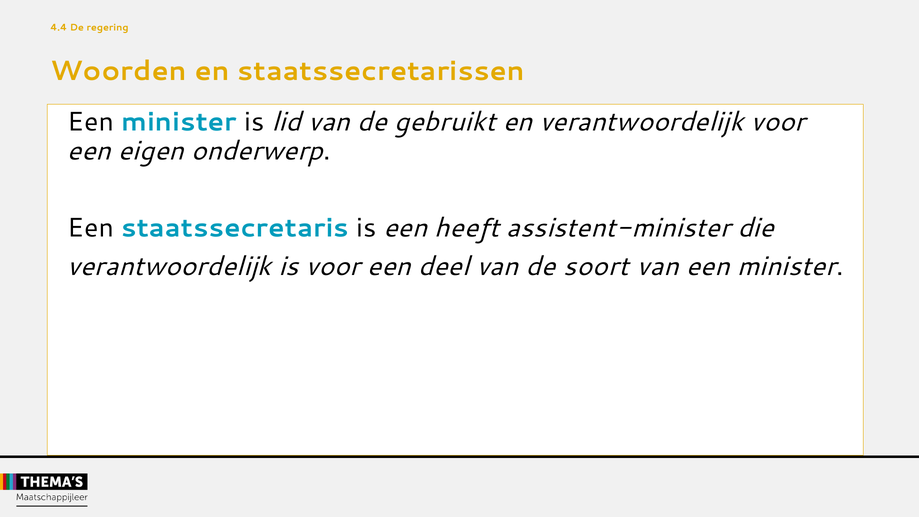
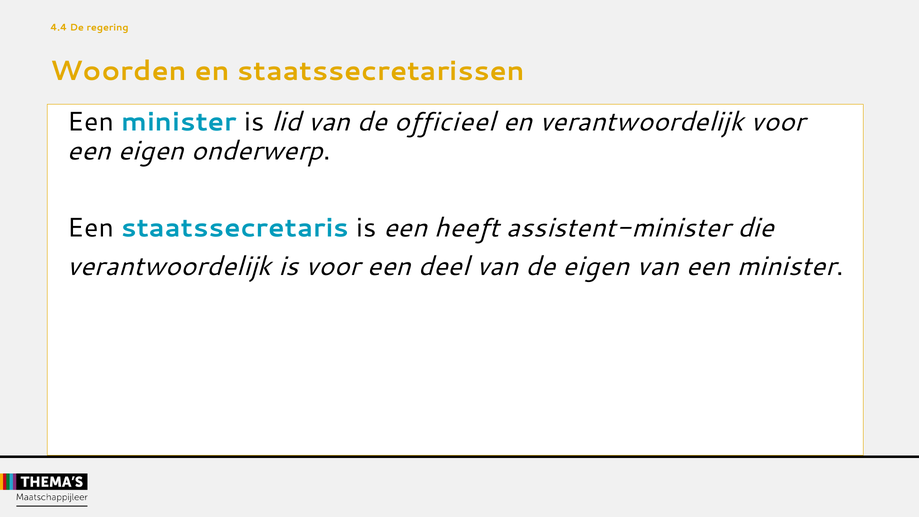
gebruikt: gebruikt -> officieel (445, 122)
de soort: soort -> eigen (596, 266)
